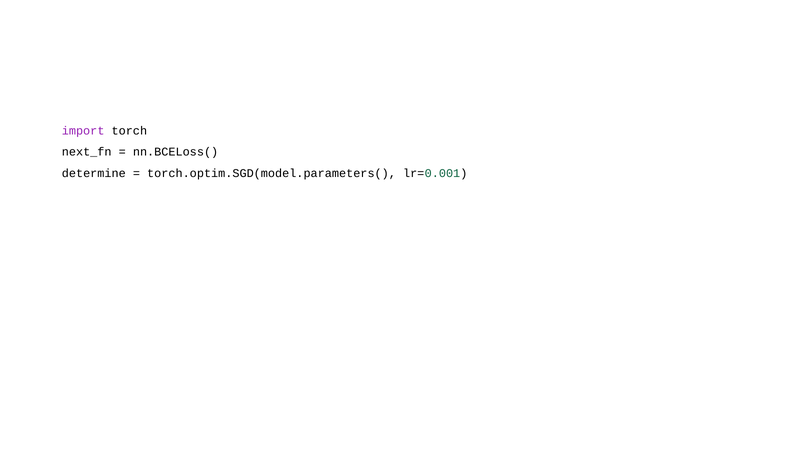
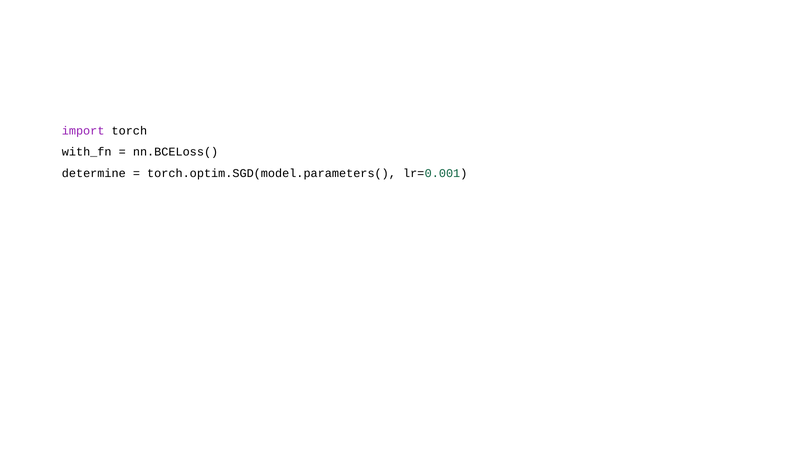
next_fn: next_fn -> with_fn (87, 152)
